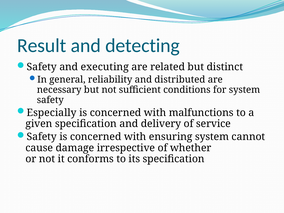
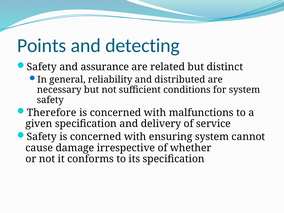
Result: Result -> Points (42, 46)
executing: executing -> assurance (105, 67)
Especially: Especially -> Therefore (52, 113)
